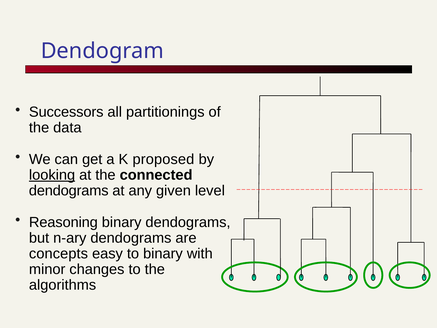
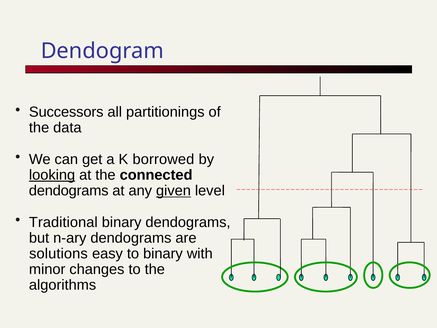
proposed: proposed -> borrowed (163, 159)
given underline: none -> present (173, 191)
Reasoning: Reasoning -> Traditional (63, 222)
concepts: concepts -> solutions (58, 253)
